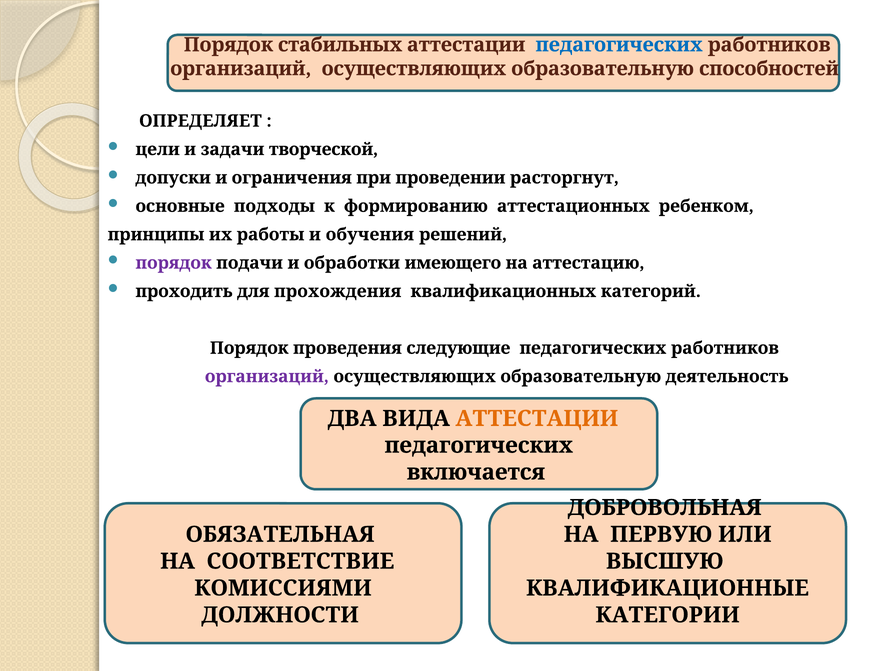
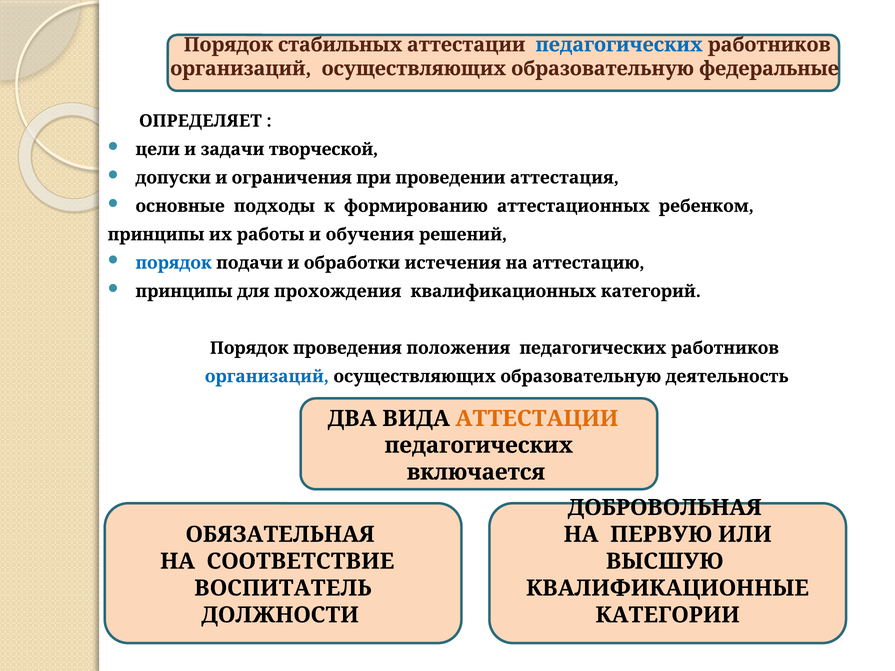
способностей: способностей -> федеральные (769, 69)
расторгнут: расторгнут -> аттестация (564, 178)
порядок colour: purple -> blue (174, 263)
имеющего: имеющего -> истечения (453, 263)
проходить: проходить -> принципы (184, 291)
следующие: следующие -> положения (458, 348)
организаций colour: purple -> blue (267, 377)
КОМИССИЯМИ: КОМИССИЯМИ -> ВОСПИТАТЕЛЬ (283, 588)
